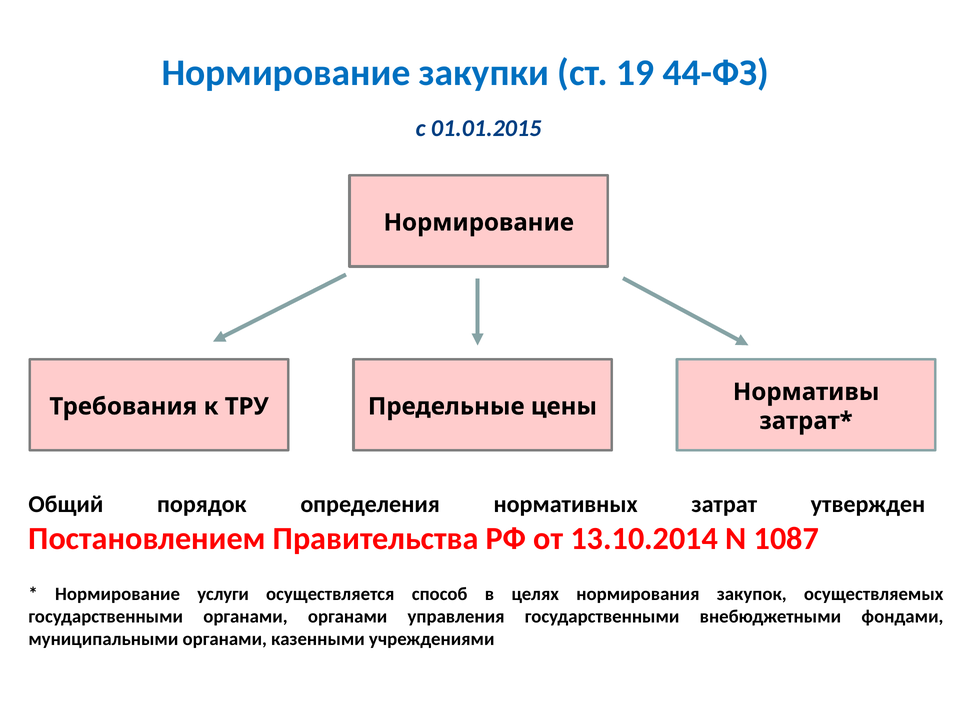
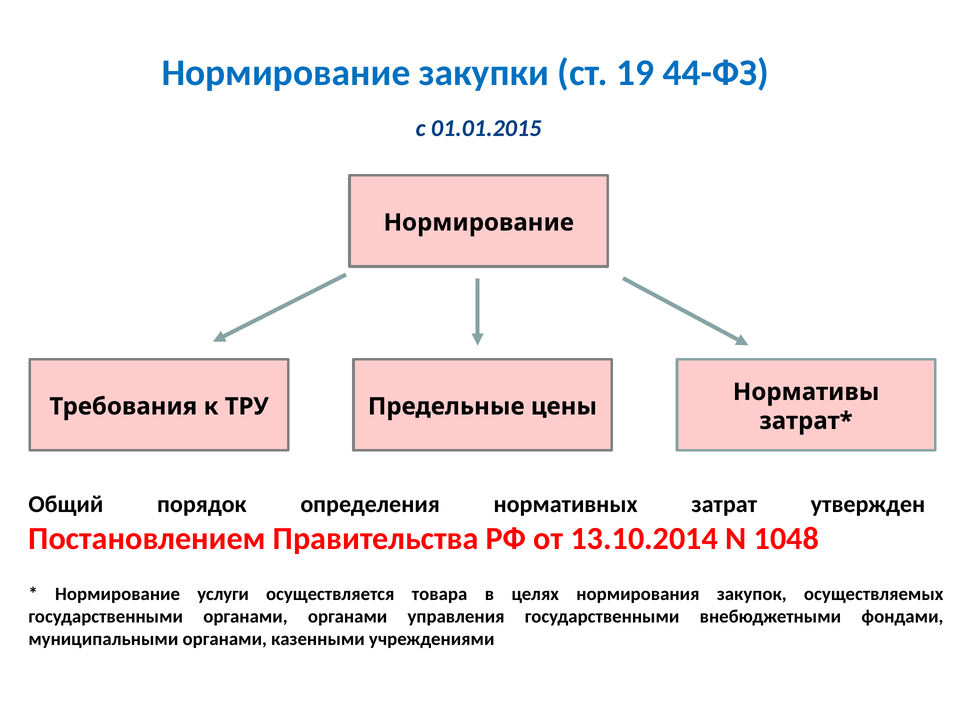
1087: 1087 -> 1048 (786, 539)
способ: способ -> товара (440, 594)
